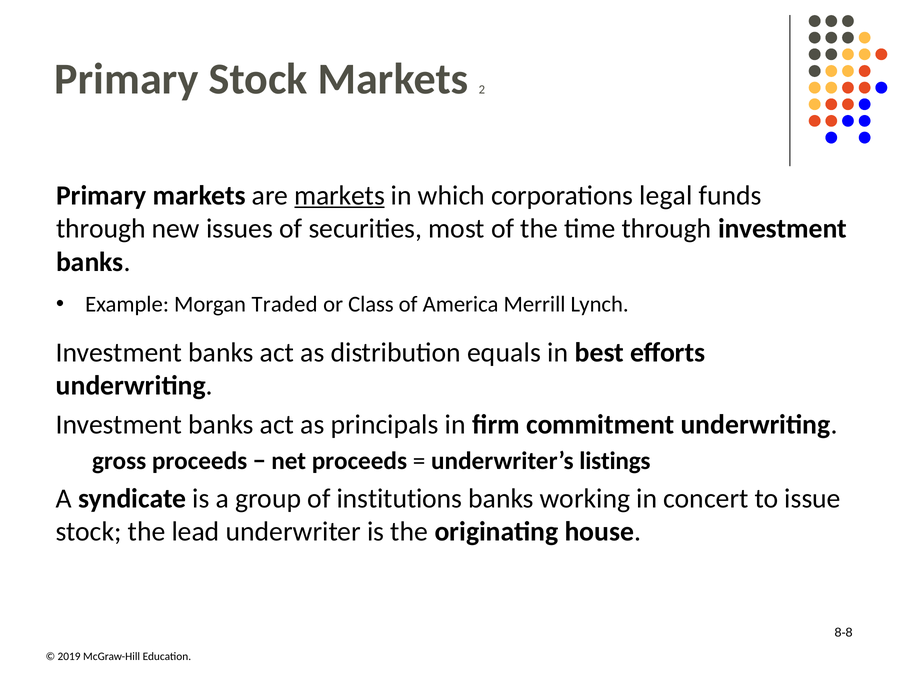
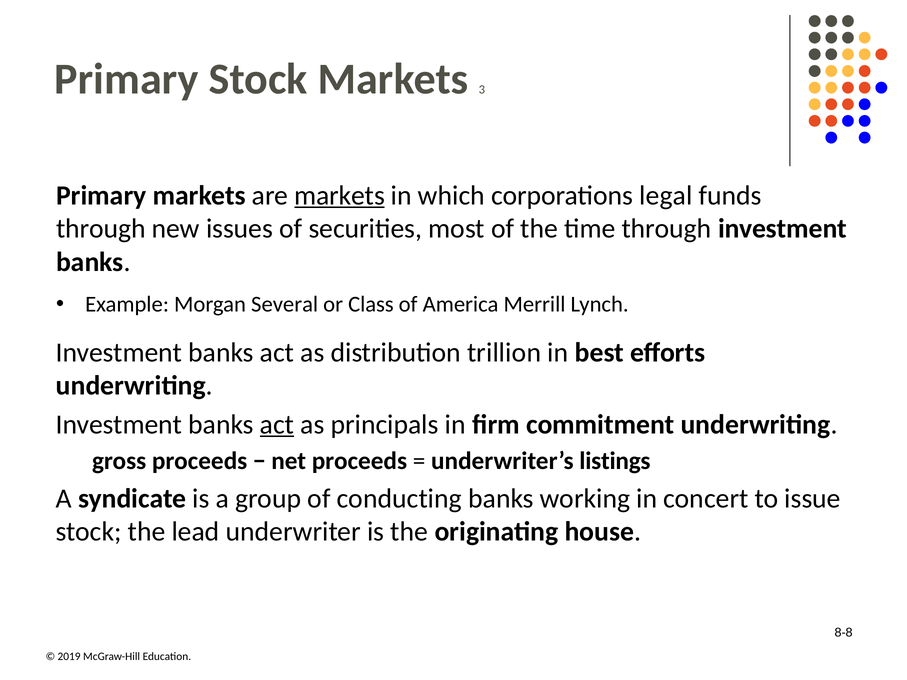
2: 2 -> 3 (482, 90)
Traded: Traded -> Several (285, 304)
equals: equals -> trillion (504, 353)
act underline: none -> present (277, 425)
institutions: institutions -> conducting (399, 499)
